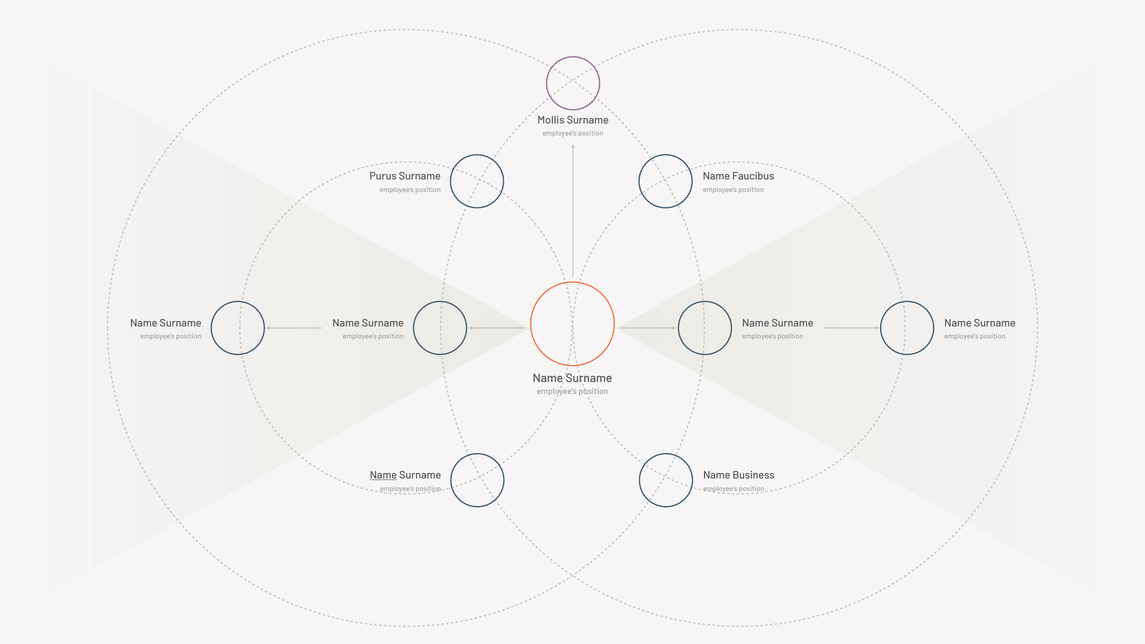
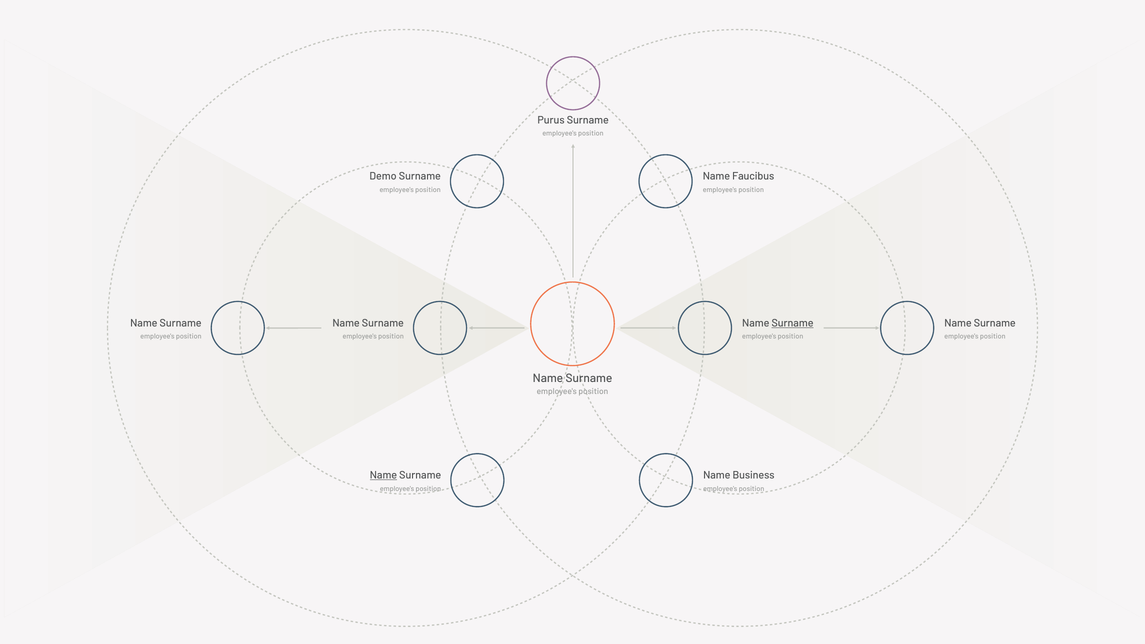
Mollis: Mollis -> Purus (551, 120)
Purus: Purus -> Demo (383, 176)
Surname underline: none -> present (793, 323)
